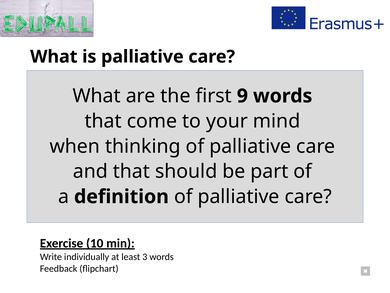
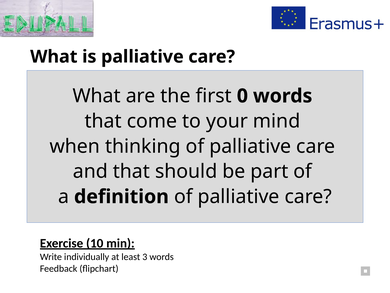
9: 9 -> 0 (242, 96)
